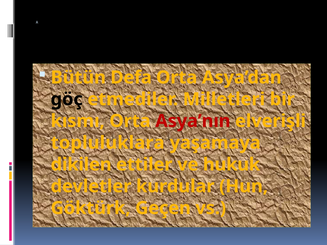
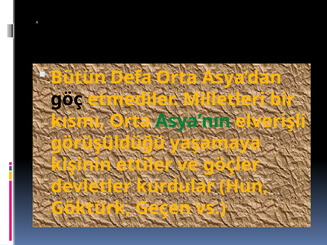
Asya’nın colour: red -> green (193, 121)
topluluklara: topluluklara -> görüşüldüğü (108, 143)
dikilen: dikilen -> kişinin (81, 165)
hukuk: hukuk -> göçler (231, 165)
